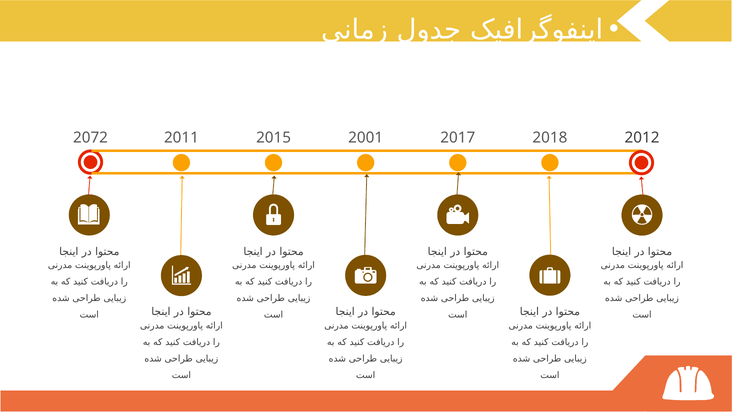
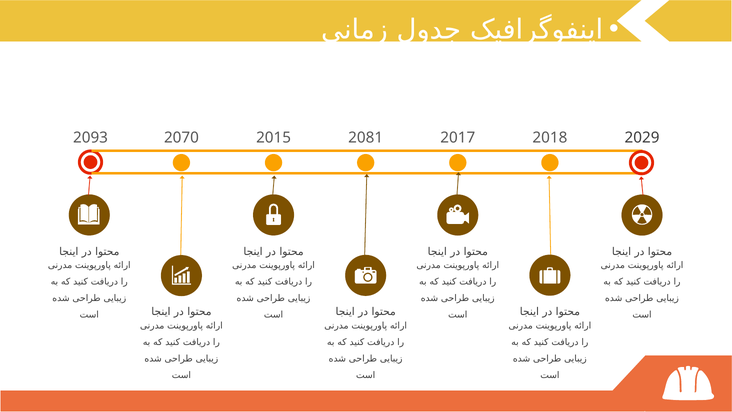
2072: 2072 -> 2093 (91, 138)
2011: 2011 -> 2070 (181, 138)
2001: 2001 -> 2081 (366, 138)
2012: 2012 -> 2029 (642, 138)
